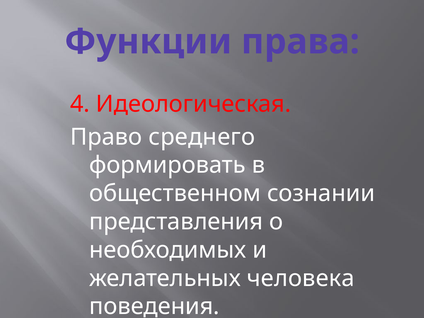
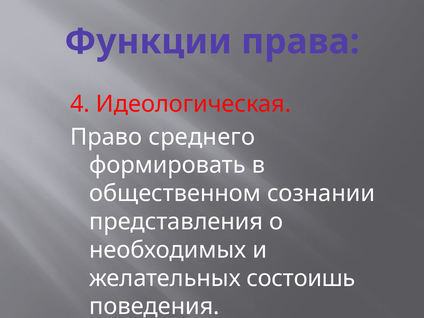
человека: человека -> состоишь (301, 278)
